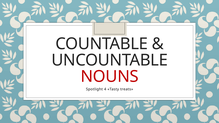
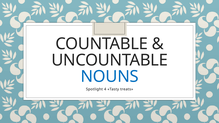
NOUNS colour: red -> blue (110, 77)
